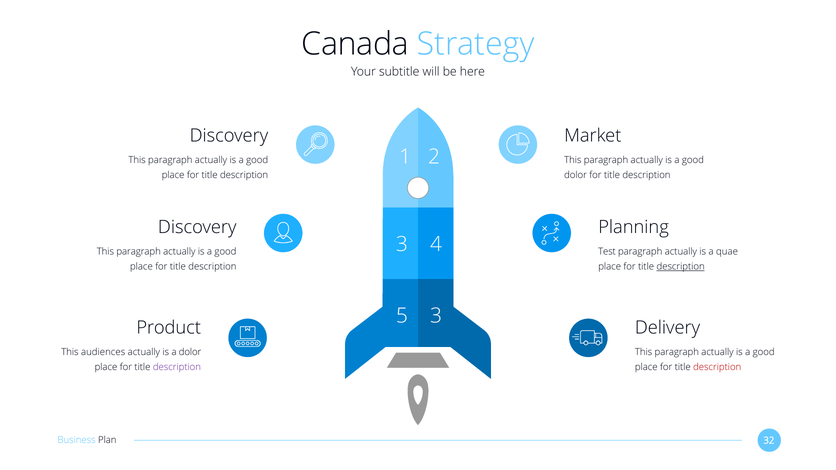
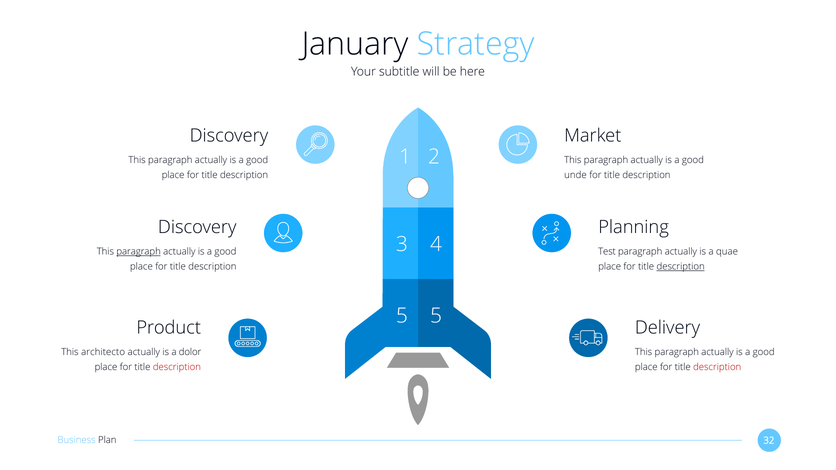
Canada: Canada -> January (355, 44)
dolor: dolor -> unde (575, 175)
paragraph underline: none -> present (139, 252)
5 3: 3 -> 5 (436, 316)
audiences: audiences -> architecto (103, 352)
description colour: purple -> red (177, 367)
